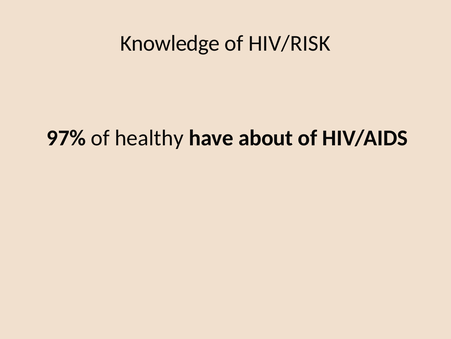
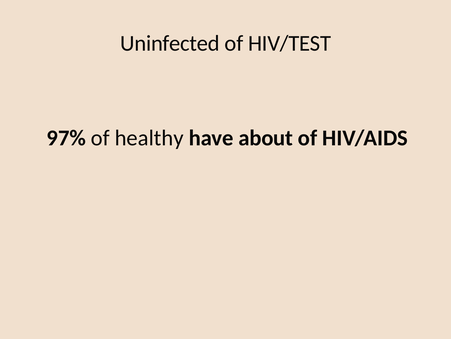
Knowledge: Knowledge -> Uninfected (170, 43)
HIV/RISK: HIV/RISK -> HIV/TEST (290, 43)
